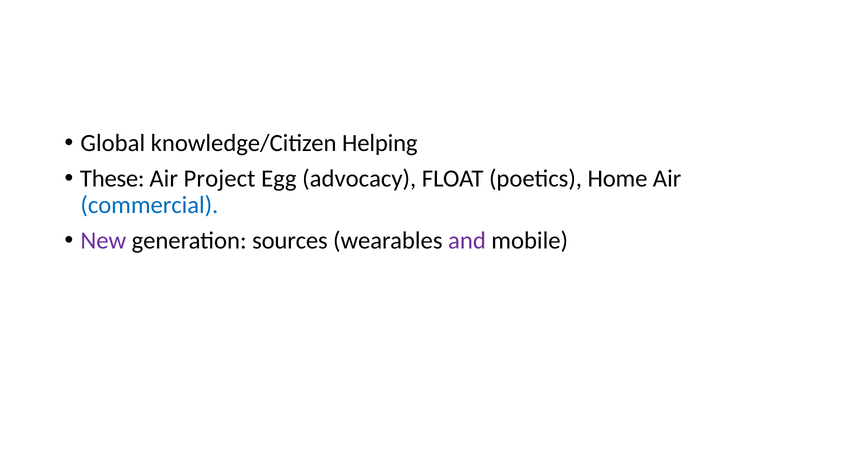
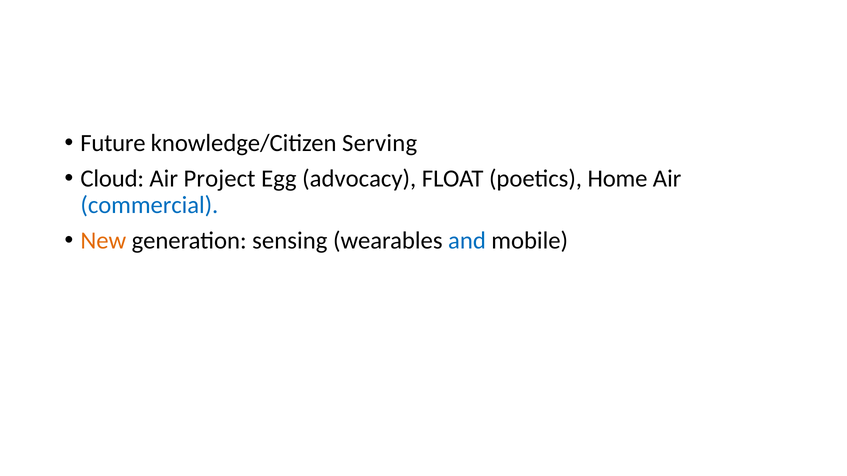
Global: Global -> Future (113, 143)
Helping: Helping -> Serving (380, 143)
These: These -> Cloud (112, 179)
New colour: purple -> orange (103, 241)
sources: sources -> sensing (290, 241)
and colour: purple -> blue (467, 241)
